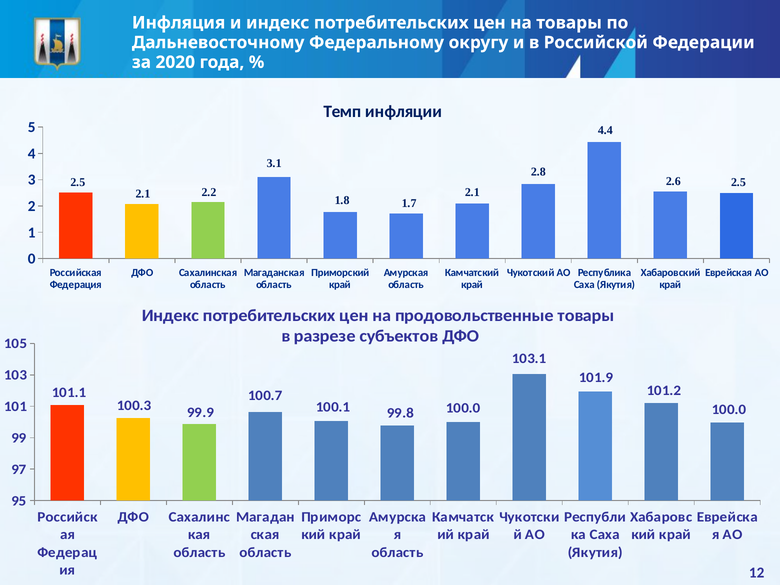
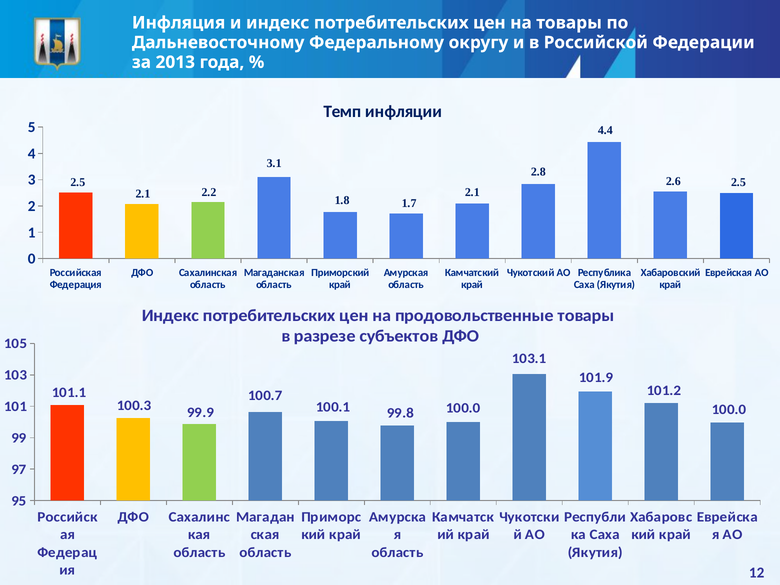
2020: 2020 -> 2013 (175, 62)
